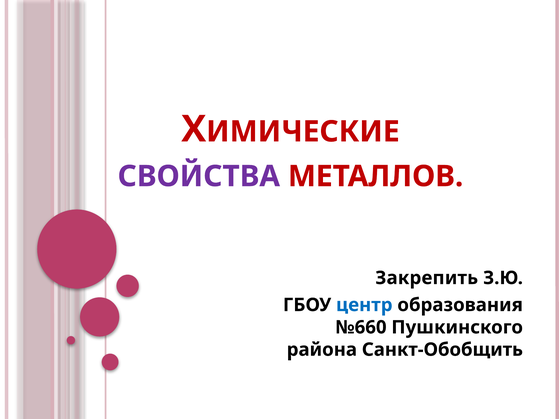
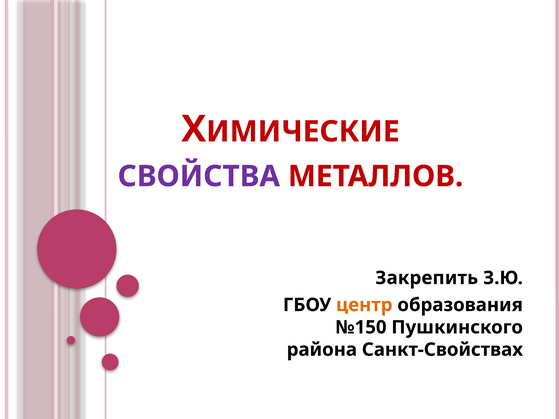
центр colour: blue -> orange (364, 305)
№660: №660 -> №150 (361, 327)
Санкт-Обобщить: Санкт-Обобщить -> Санкт-Свойствах (442, 350)
